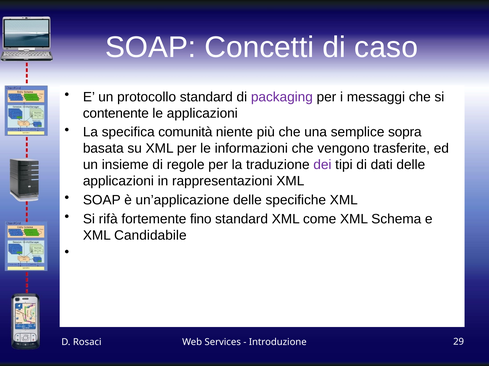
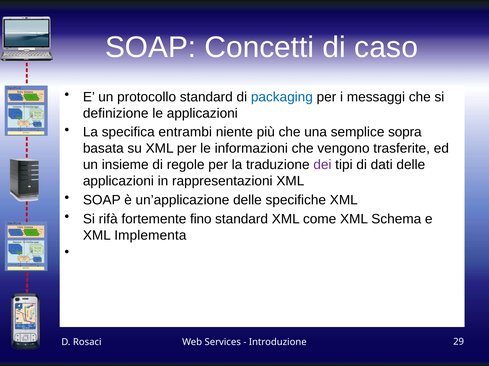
packaging colour: purple -> blue (282, 97)
contenente: contenente -> definizione (116, 113)
comunità: comunità -> entrambi (185, 132)
Candidabile: Candidabile -> Implementa (150, 236)
